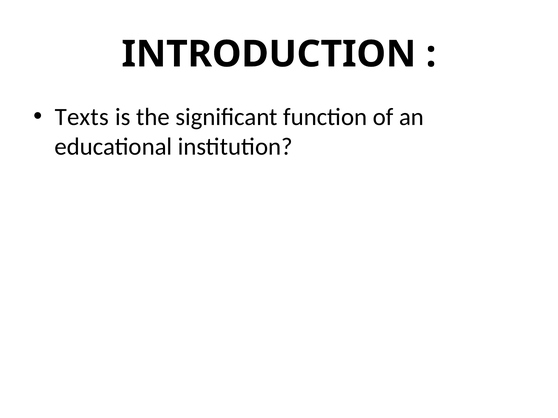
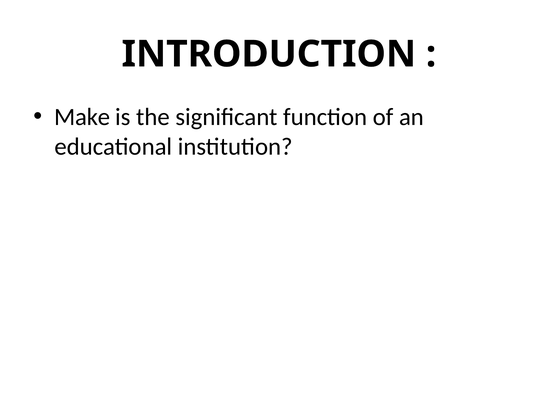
Texts: Texts -> Make (82, 117)
